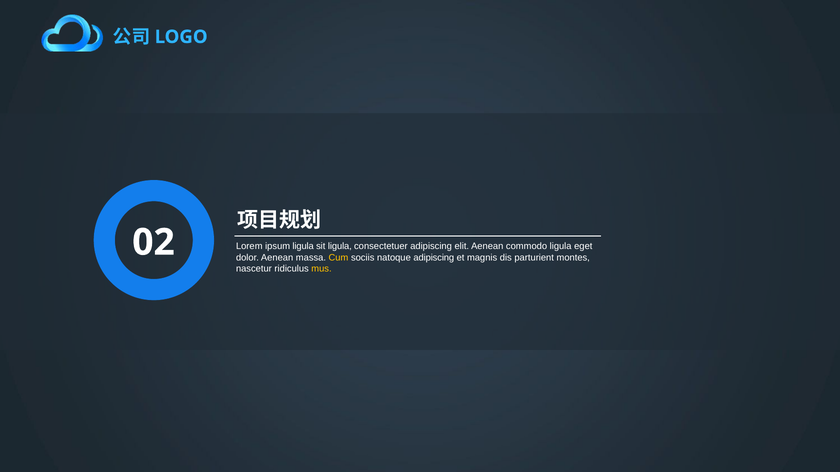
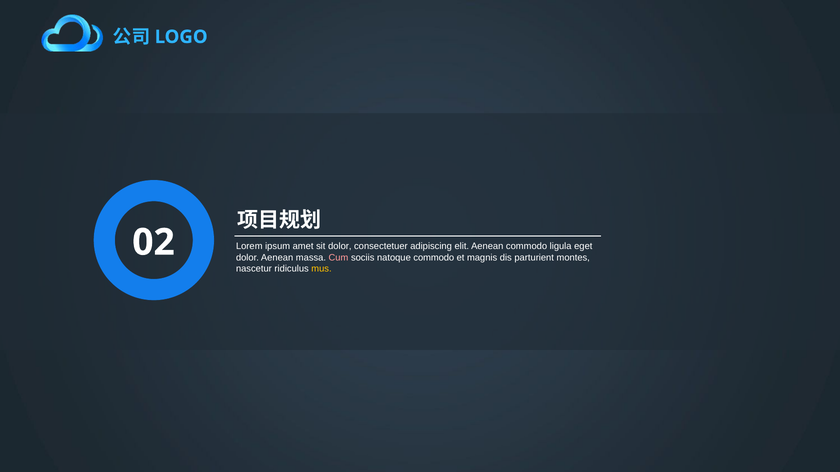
ipsum ligula: ligula -> amet (303, 247)
sit ligula: ligula -> dolor (340, 247)
Cum colour: yellow -> pink (338, 258)
natoque adipiscing: adipiscing -> commodo (434, 258)
